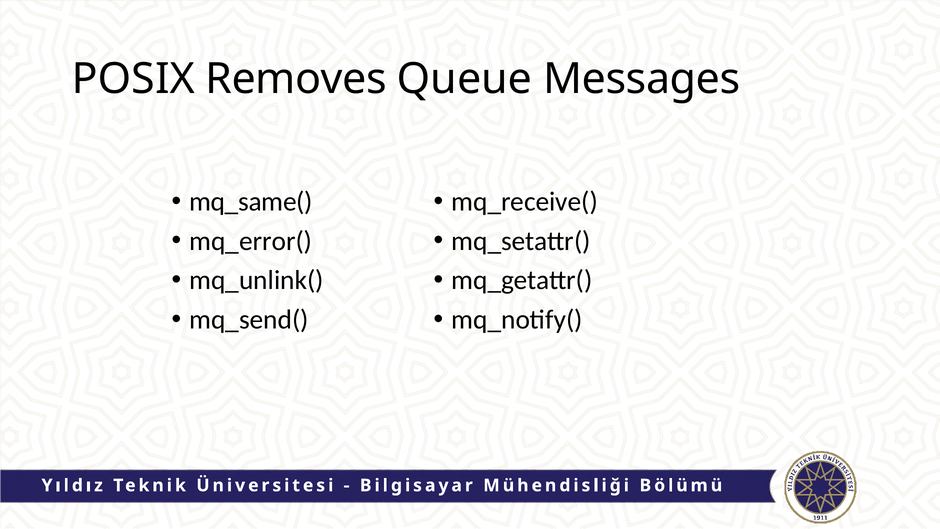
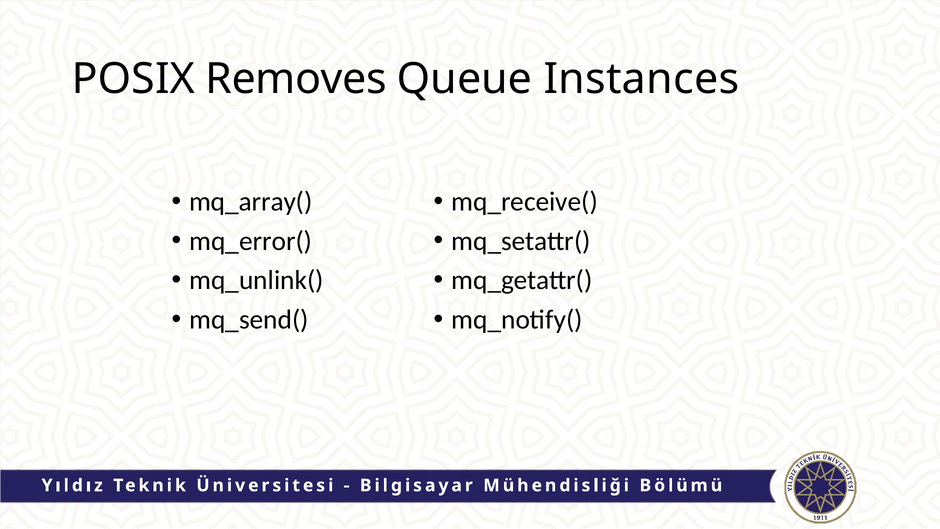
Messages: Messages -> Instances (641, 79)
mq_same(: mq_same( -> mq_array( (251, 202)
